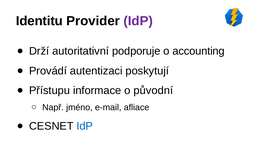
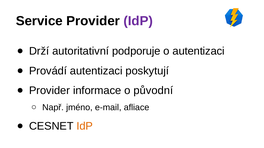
Identitu: Identitu -> Service (39, 21)
o accounting: accounting -> autentizaci (199, 51)
Přístupu: Přístupu -> Provider (50, 91)
IdP colour: blue -> orange (85, 127)
